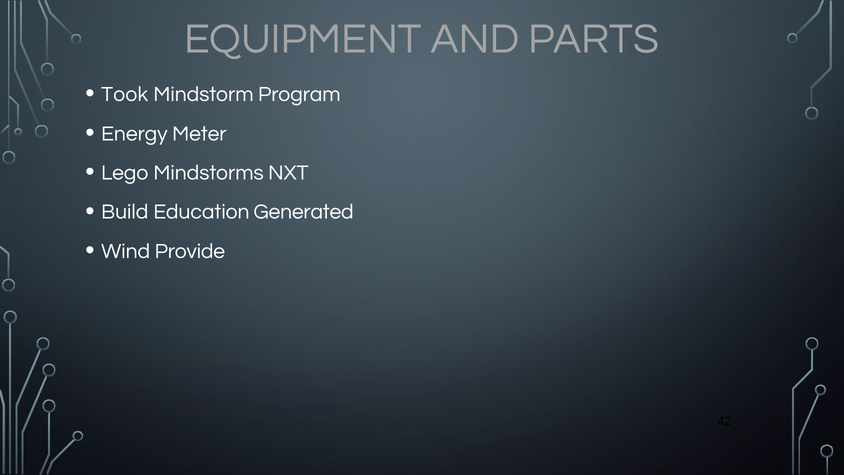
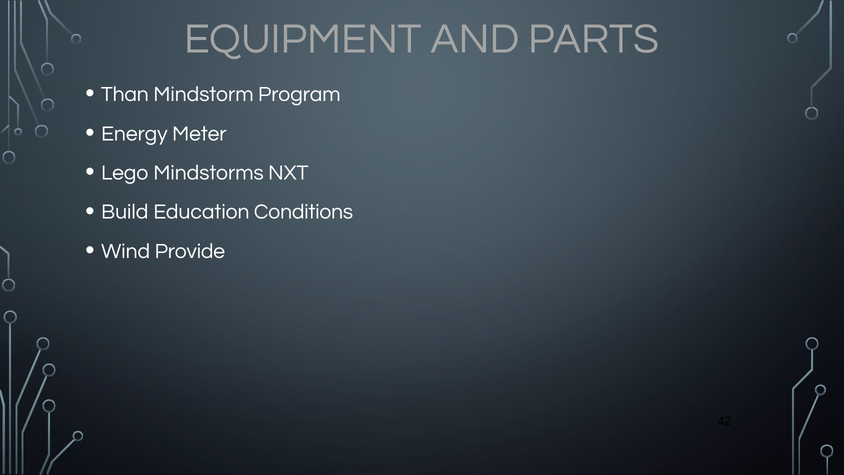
Took: Took -> Than (125, 94)
Generated: Generated -> Conditions (304, 212)
